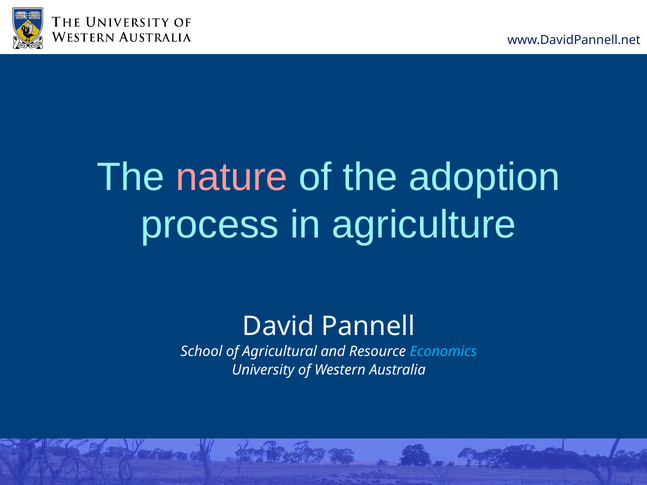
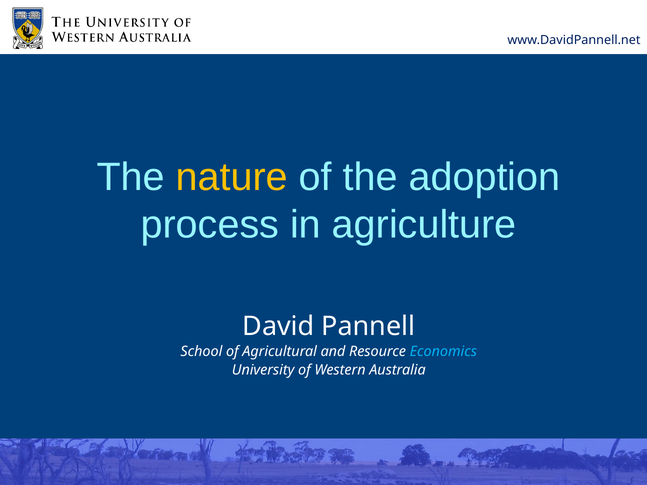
nature colour: pink -> yellow (232, 177)
